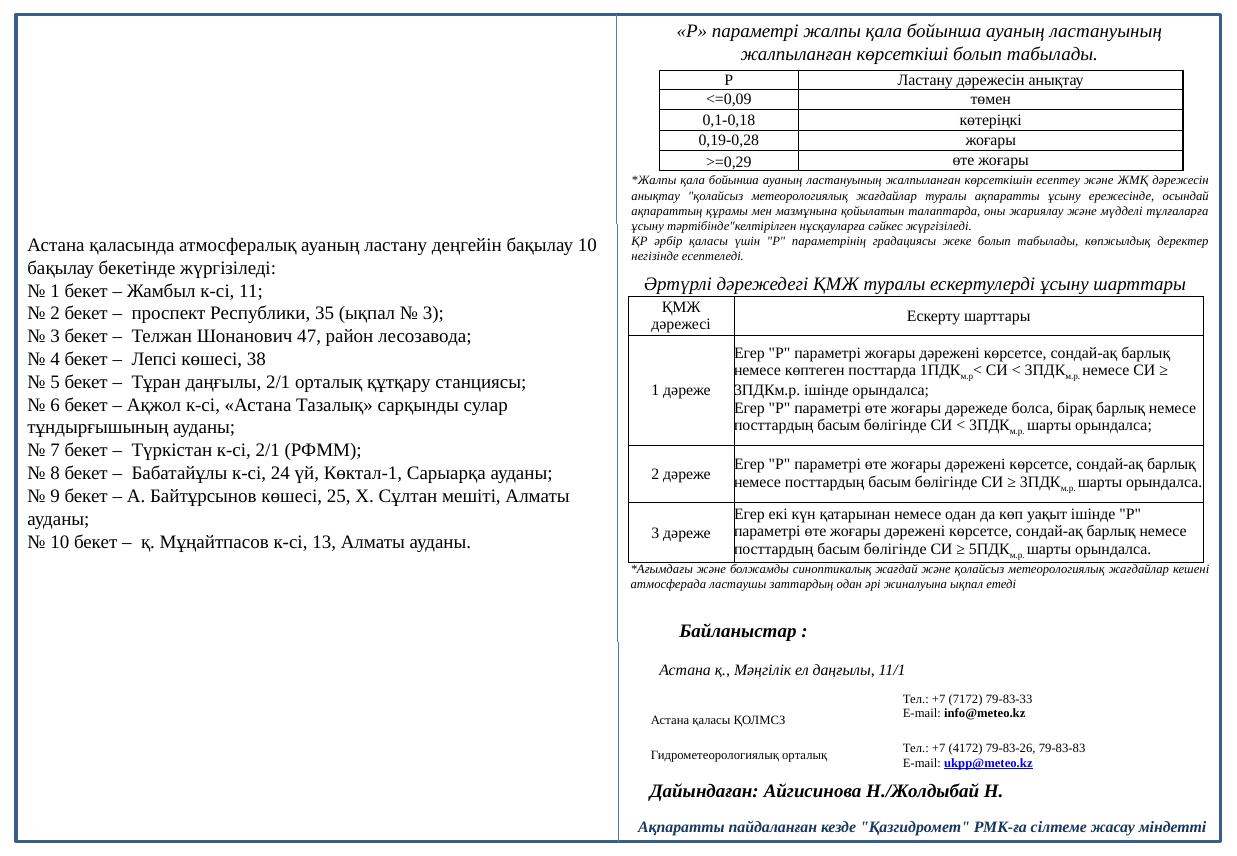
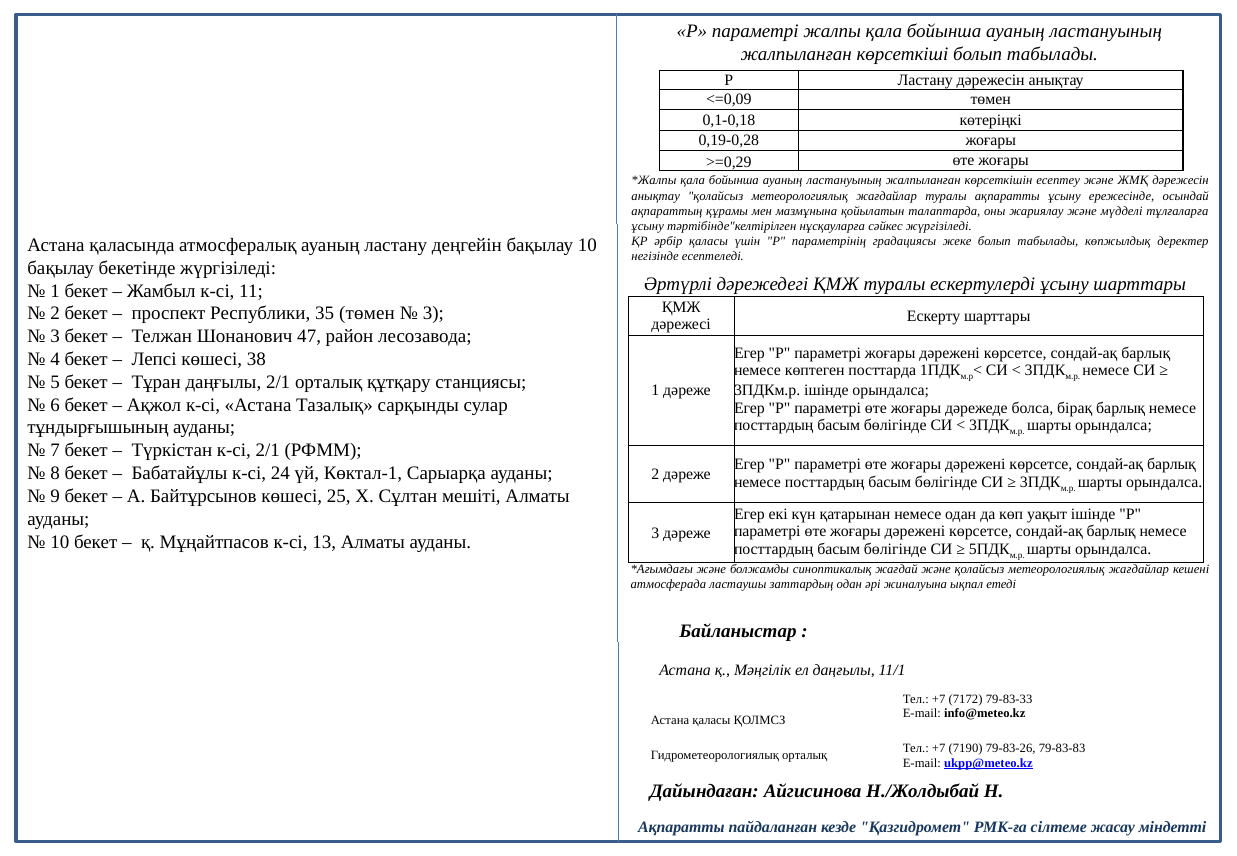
35 ықпал: ықпал -> төмен (367, 314)
4172: 4172 -> 7190 (966, 749)
